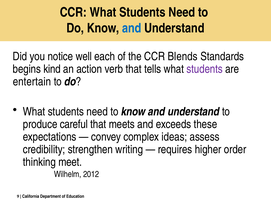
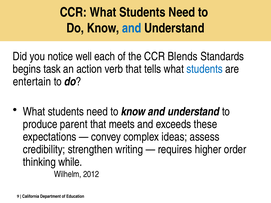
kind: kind -> task (52, 69)
students colour: purple -> blue (205, 69)
careful: careful -> parent (74, 124)
meet: meet -> while (70, 162)
